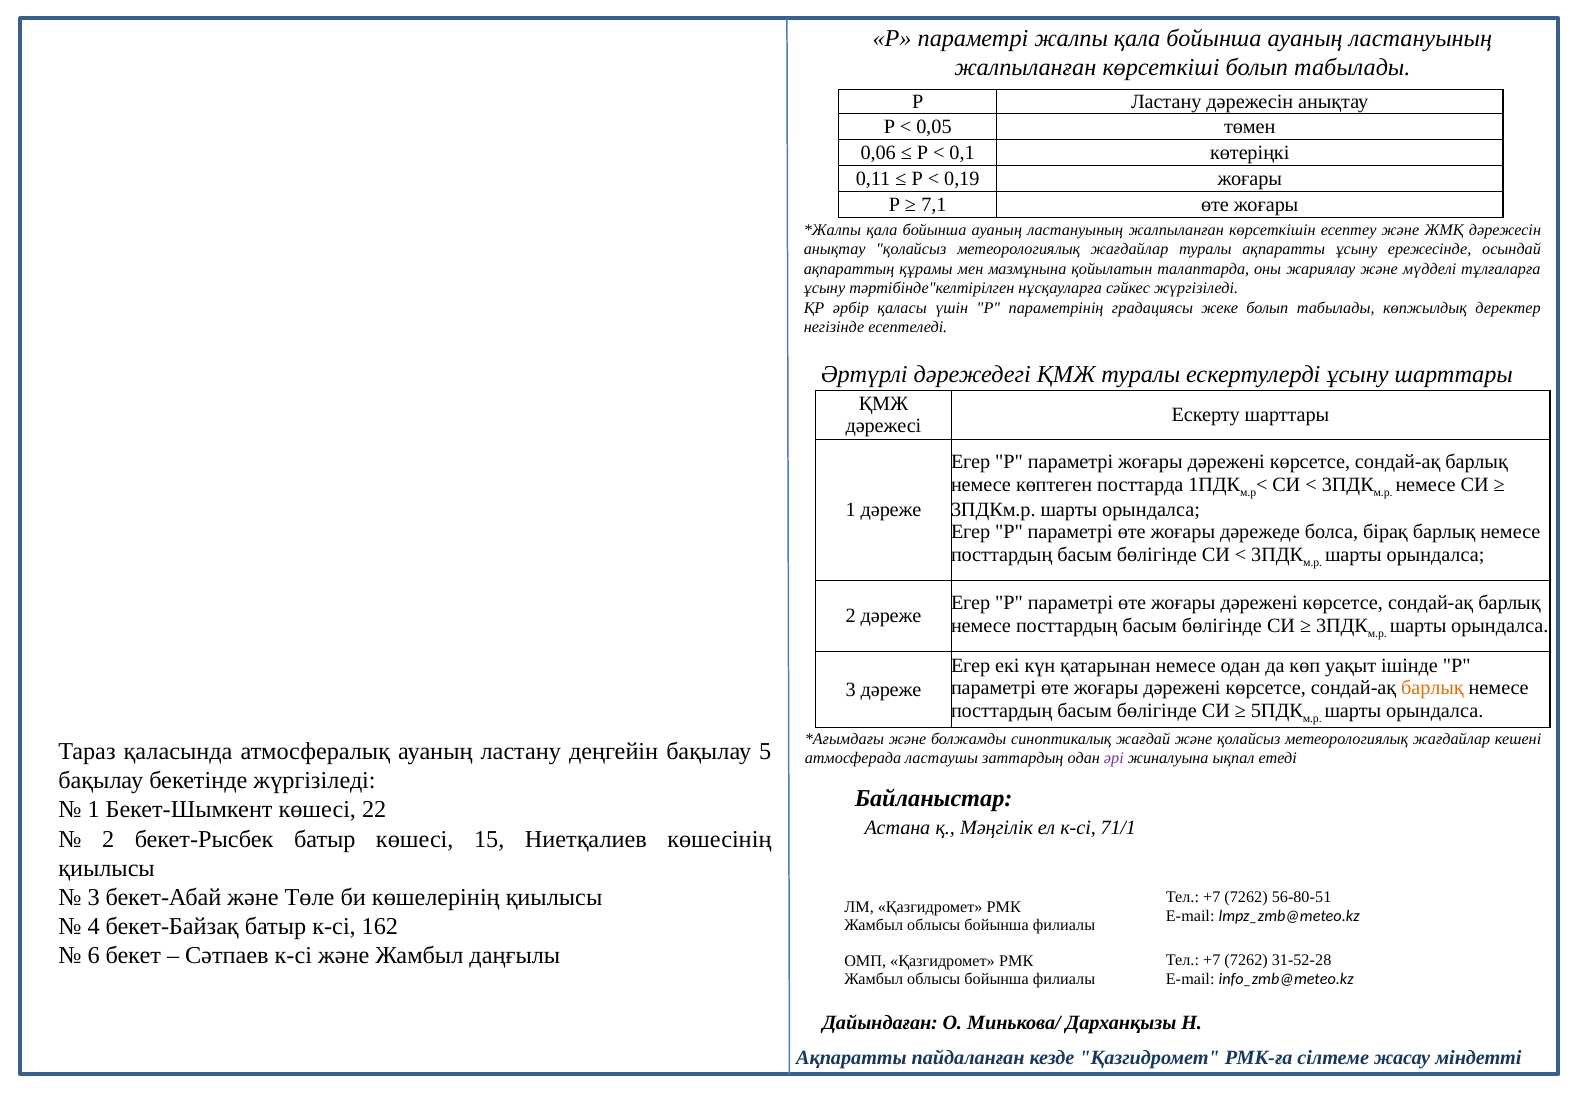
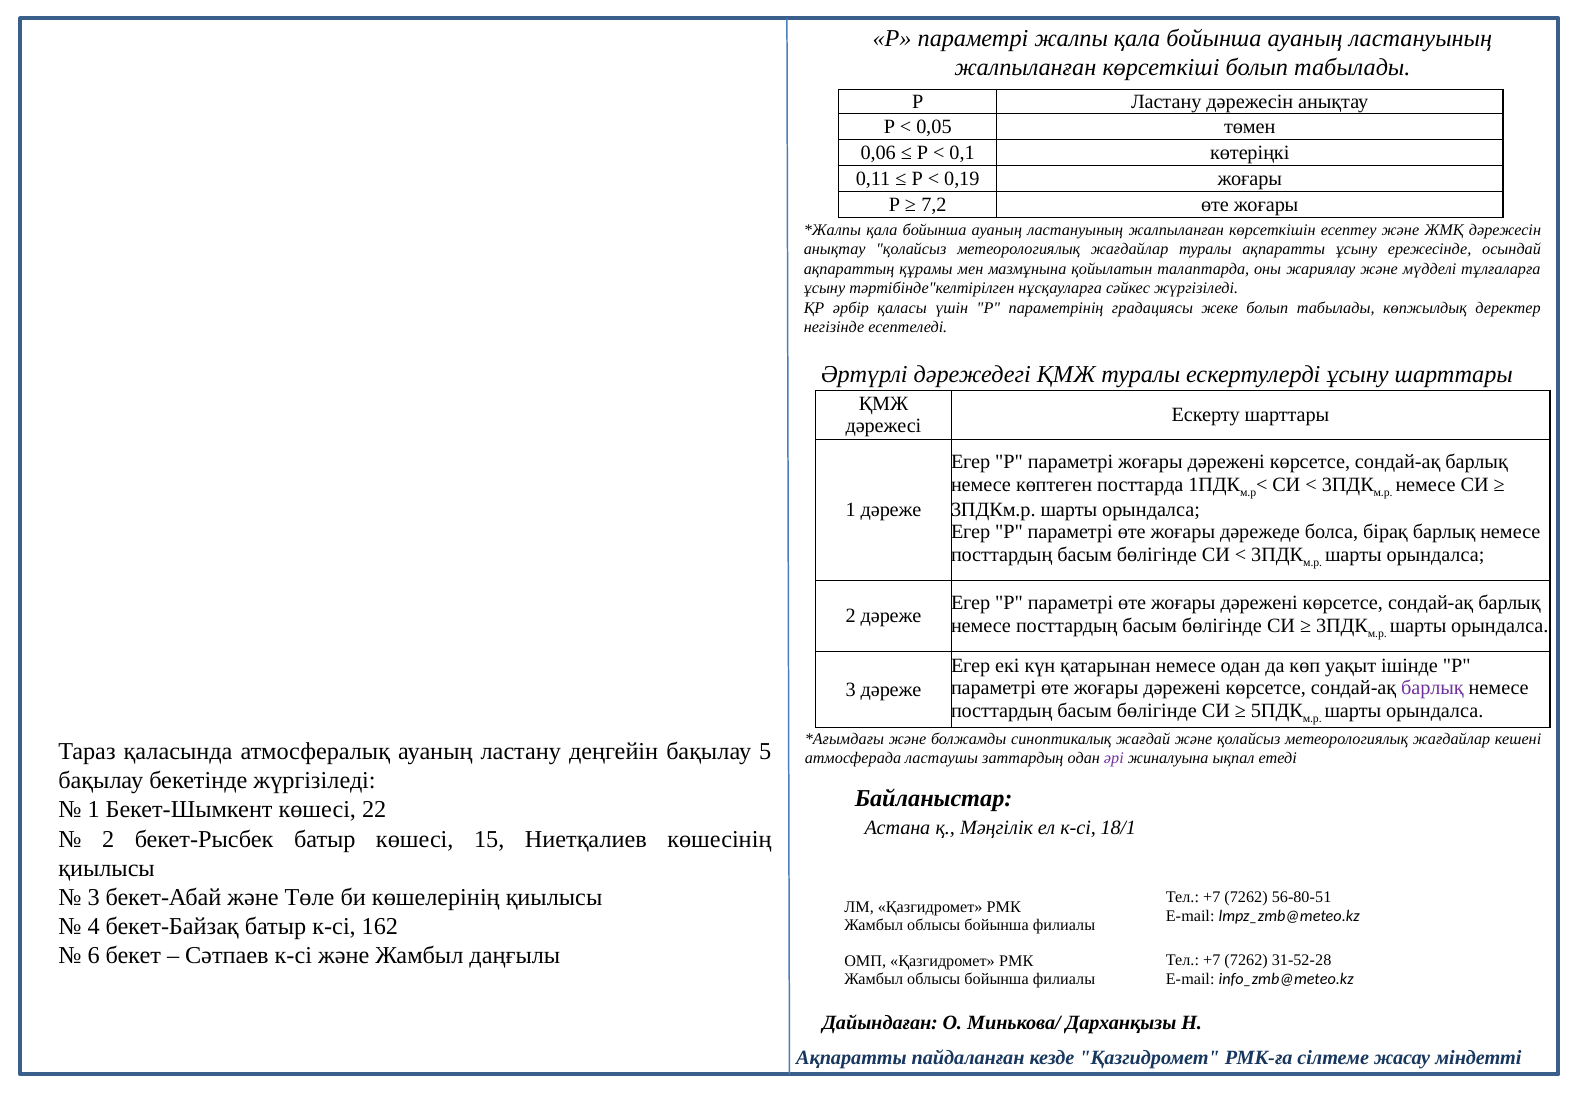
7,1: 7,1 -> 7,2 (934, 205)
барлық colour: orange -> purple (1432, 688)
71/1: 71/1 -> 18/1 (1118, 828)
